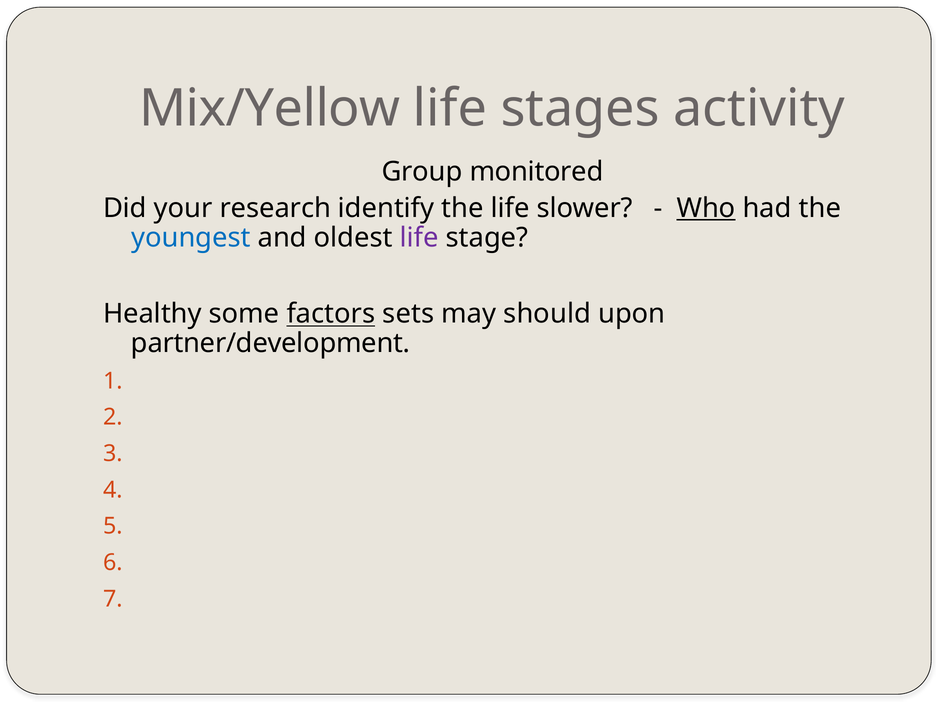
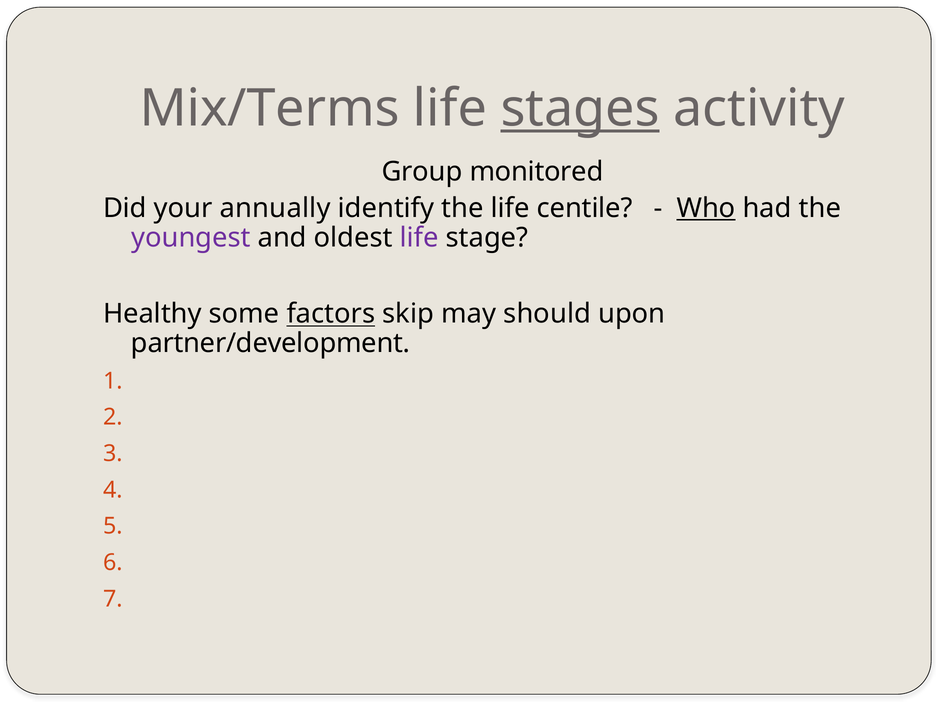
Mix/Yellow: Mix/Yellow -> Mix/Terms (270, 108)
stages underline: none -> present (580, 108)
research: research -> annually (275, 208)
slower: slower -> centile (585, 208)
youngest colour: blue -> purple (191, 237)
sets: sets -> skip (408, 313)
